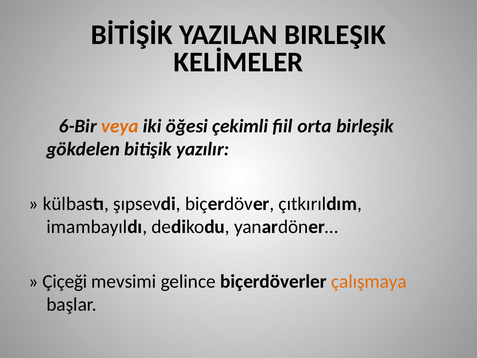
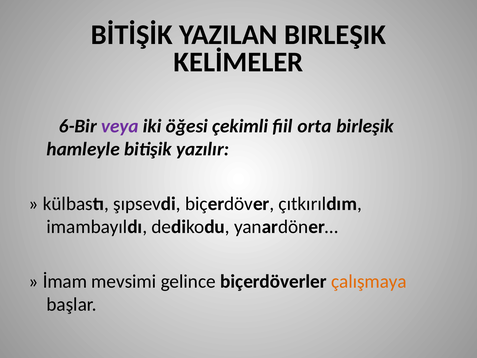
veya colour: orange -> purple (120, 126)
gökdelen: gökdelen -> hamleyle (83, 149)
Çiçeği: Çiçeği -> İmam (65, 281)
